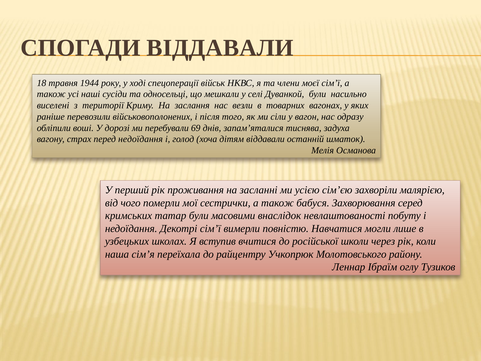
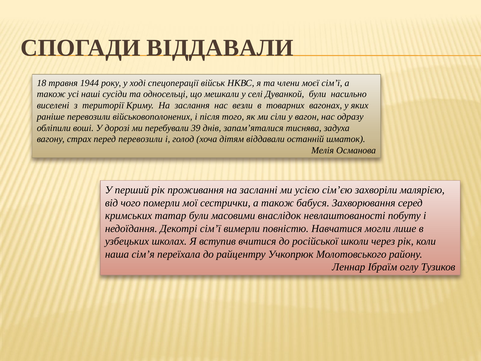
69: 69 -> 39 (196, 128)
перед недоїдання: недоїдання -> перевозили (141, 139)
